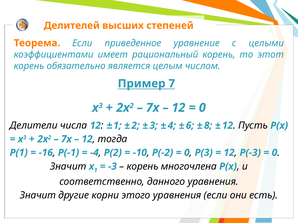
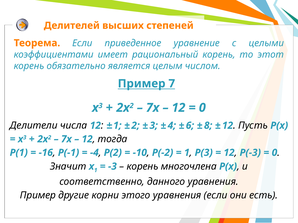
0: 0 -> 1 (187, 153)
Значит: Значит -> Пример (38, 196)
